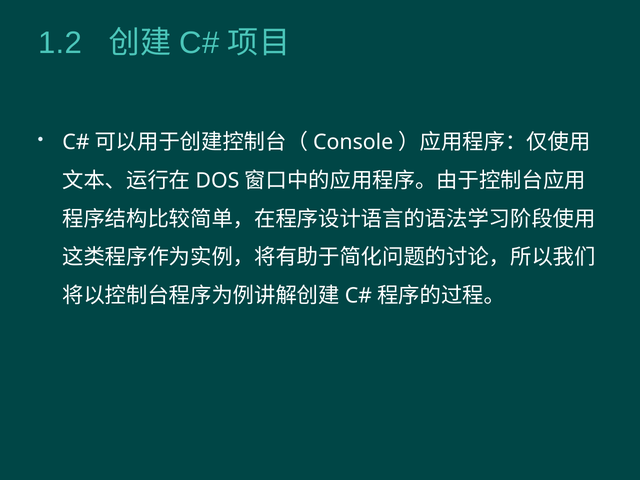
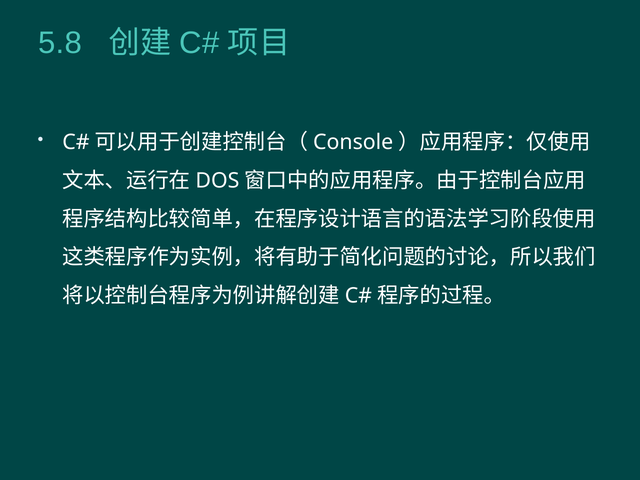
1.2: 1.2 -> 5.8 (60, 43)
